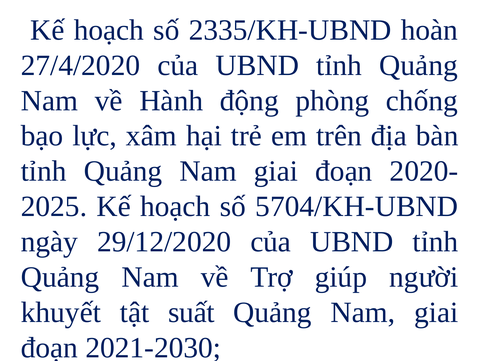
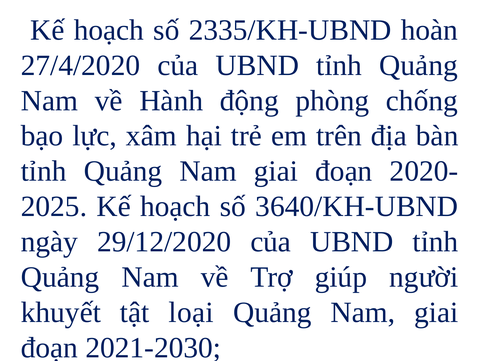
5704/KH-UBND: 5704/KH-UBND -> 3640/KH-UBND (357, 207)
suất: suất -> loại (191, 313)
